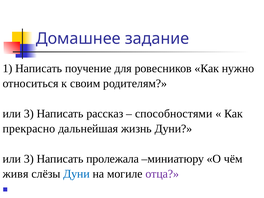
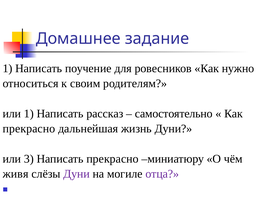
3: 3 -> 1 (29, 114)
способностями: способностями -> самостоятельно (174, 114)
Написать пролежала: пролежала -> прекрасно (112, 159)
Дуни colour: blue -> purple (76, 174)
